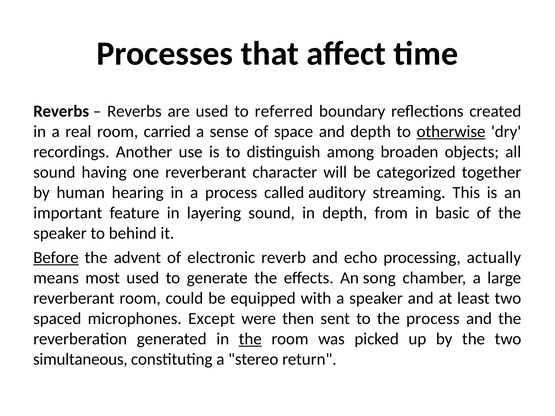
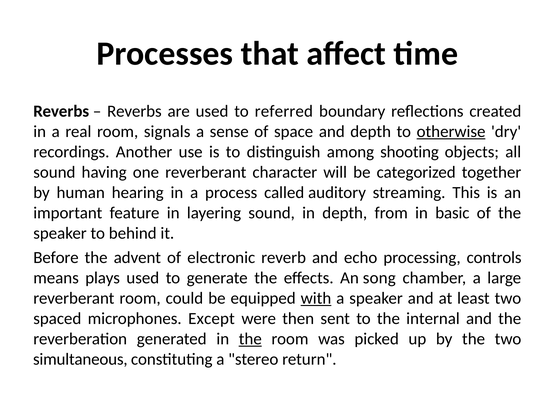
carried: carried -> signals (167, 132)
broaden: broaden -> shooting (410, 152)
Before underline: present -> none (56, 258)
actually: actually -> controls (494, 258)
most: most -> plays (103, 278)
with underline: none -> present (316, 298)
the process: process -> internal (433, 319)
